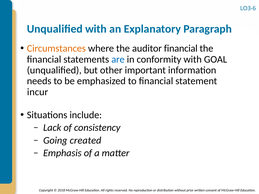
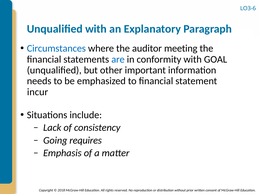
Circumstances colour: orange -> blue (56, 49)
auditor financial: financial -> meeting (181, 49)
created: created -> requires (86, 141)
